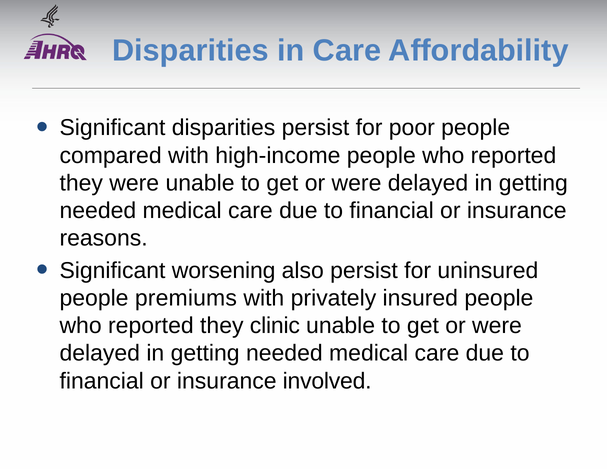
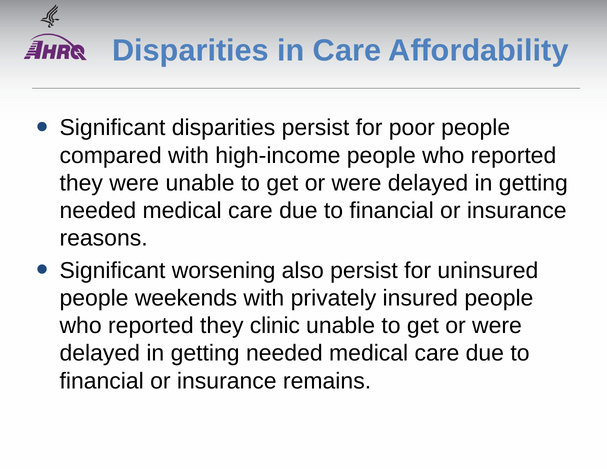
premiums: premiums -> weekends (186, 298)
involved: involved -> remains (327, 381)
